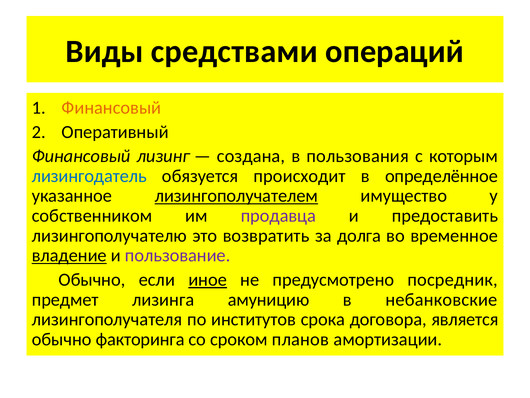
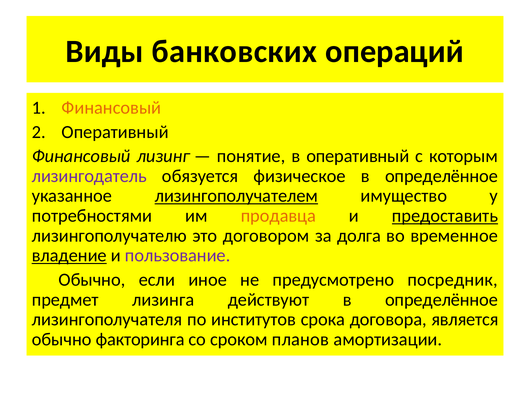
средствами: средствами -> банковских (234, 51)
создана: создана -> понятие (251, 156)
в пользования: пользования -> оперативный (358, 156)
лизингодатель colour: blue -> purple (89, 176)
происходит: происходит -> физическое (300, 176)
собственником: собственником -> потребностями (92, 216)
продавца colour: purple -> orange (278, 216)
предоставить underline: none -> present (445, 216)
возвратить: возвратить -> договором (266, 235)
иное underline: present -> none (208, 279)
амуницию: амуницию -> действуют (268, 299)
небанковские: небанковские -> определённое (442, 299)
